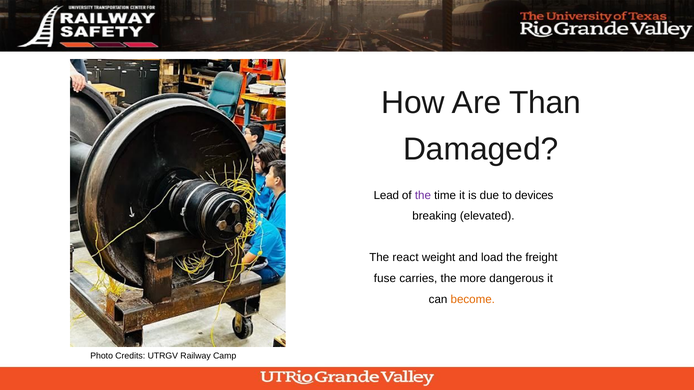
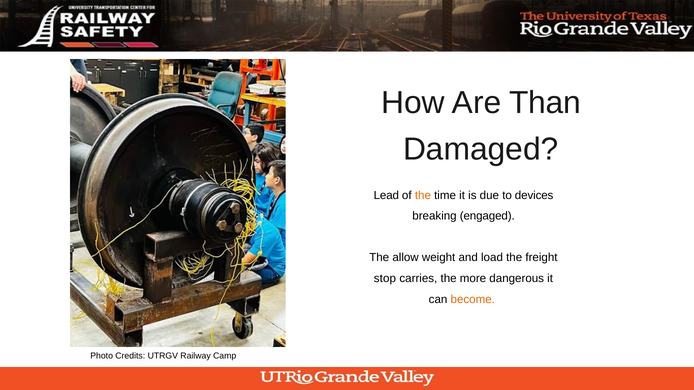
the colour: purple -> orange (423, 195)
elevated: elevated -> engaged (487, 216)
react: react -> allow (406, 258)
fuse: fuse -> stop (385, 279)
